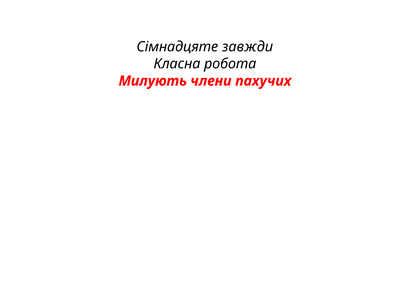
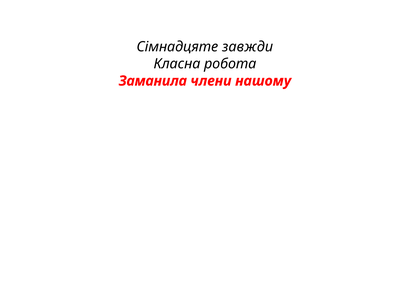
Милують: Милують -> Заманила (153, 81)
пахучих: пахучих -> нашому (263, 81)
